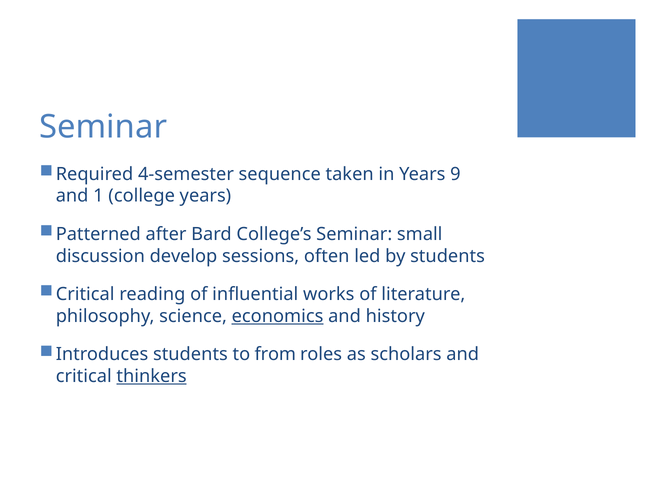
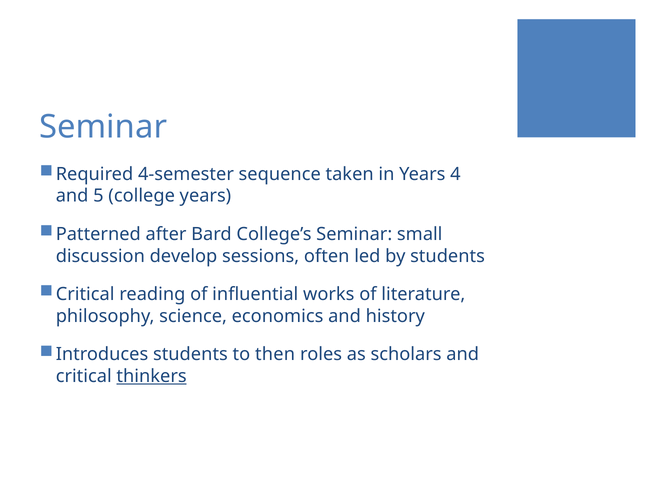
9: 9 -> 4 (455, 174)
1: 1 -> 5 (98, 196)
economics underline: present -> none (278, 316)
from: from -> then (275, 354)
